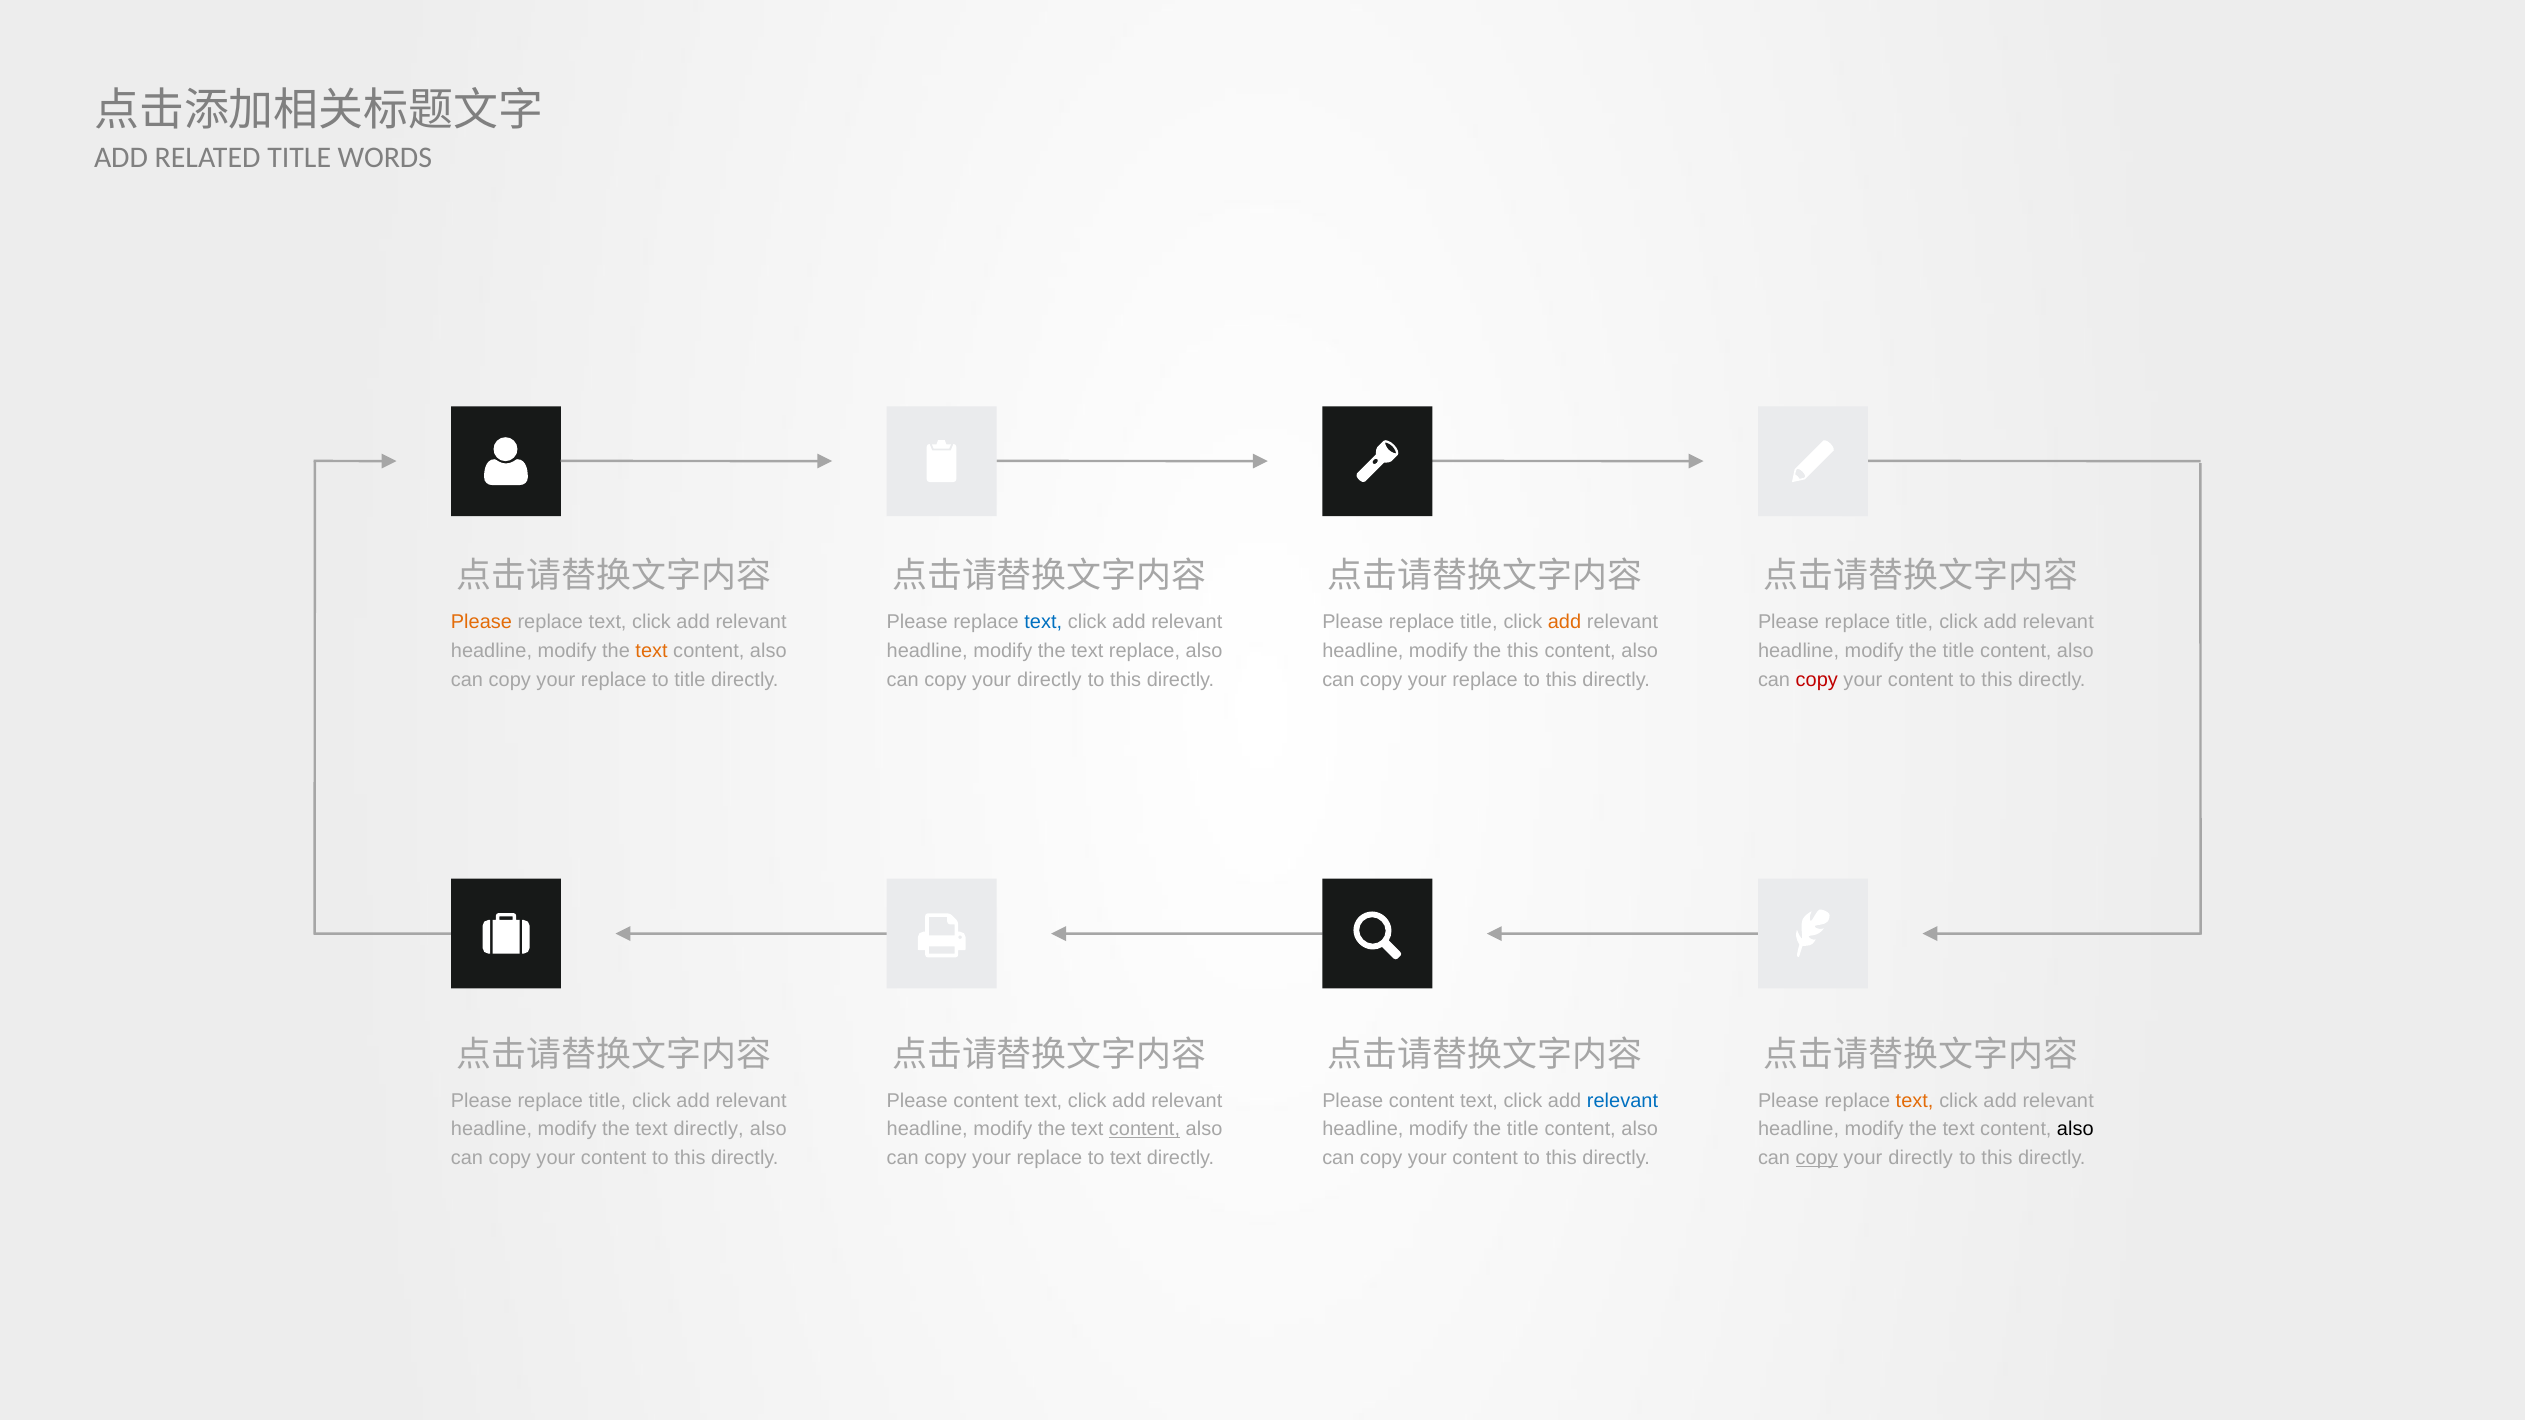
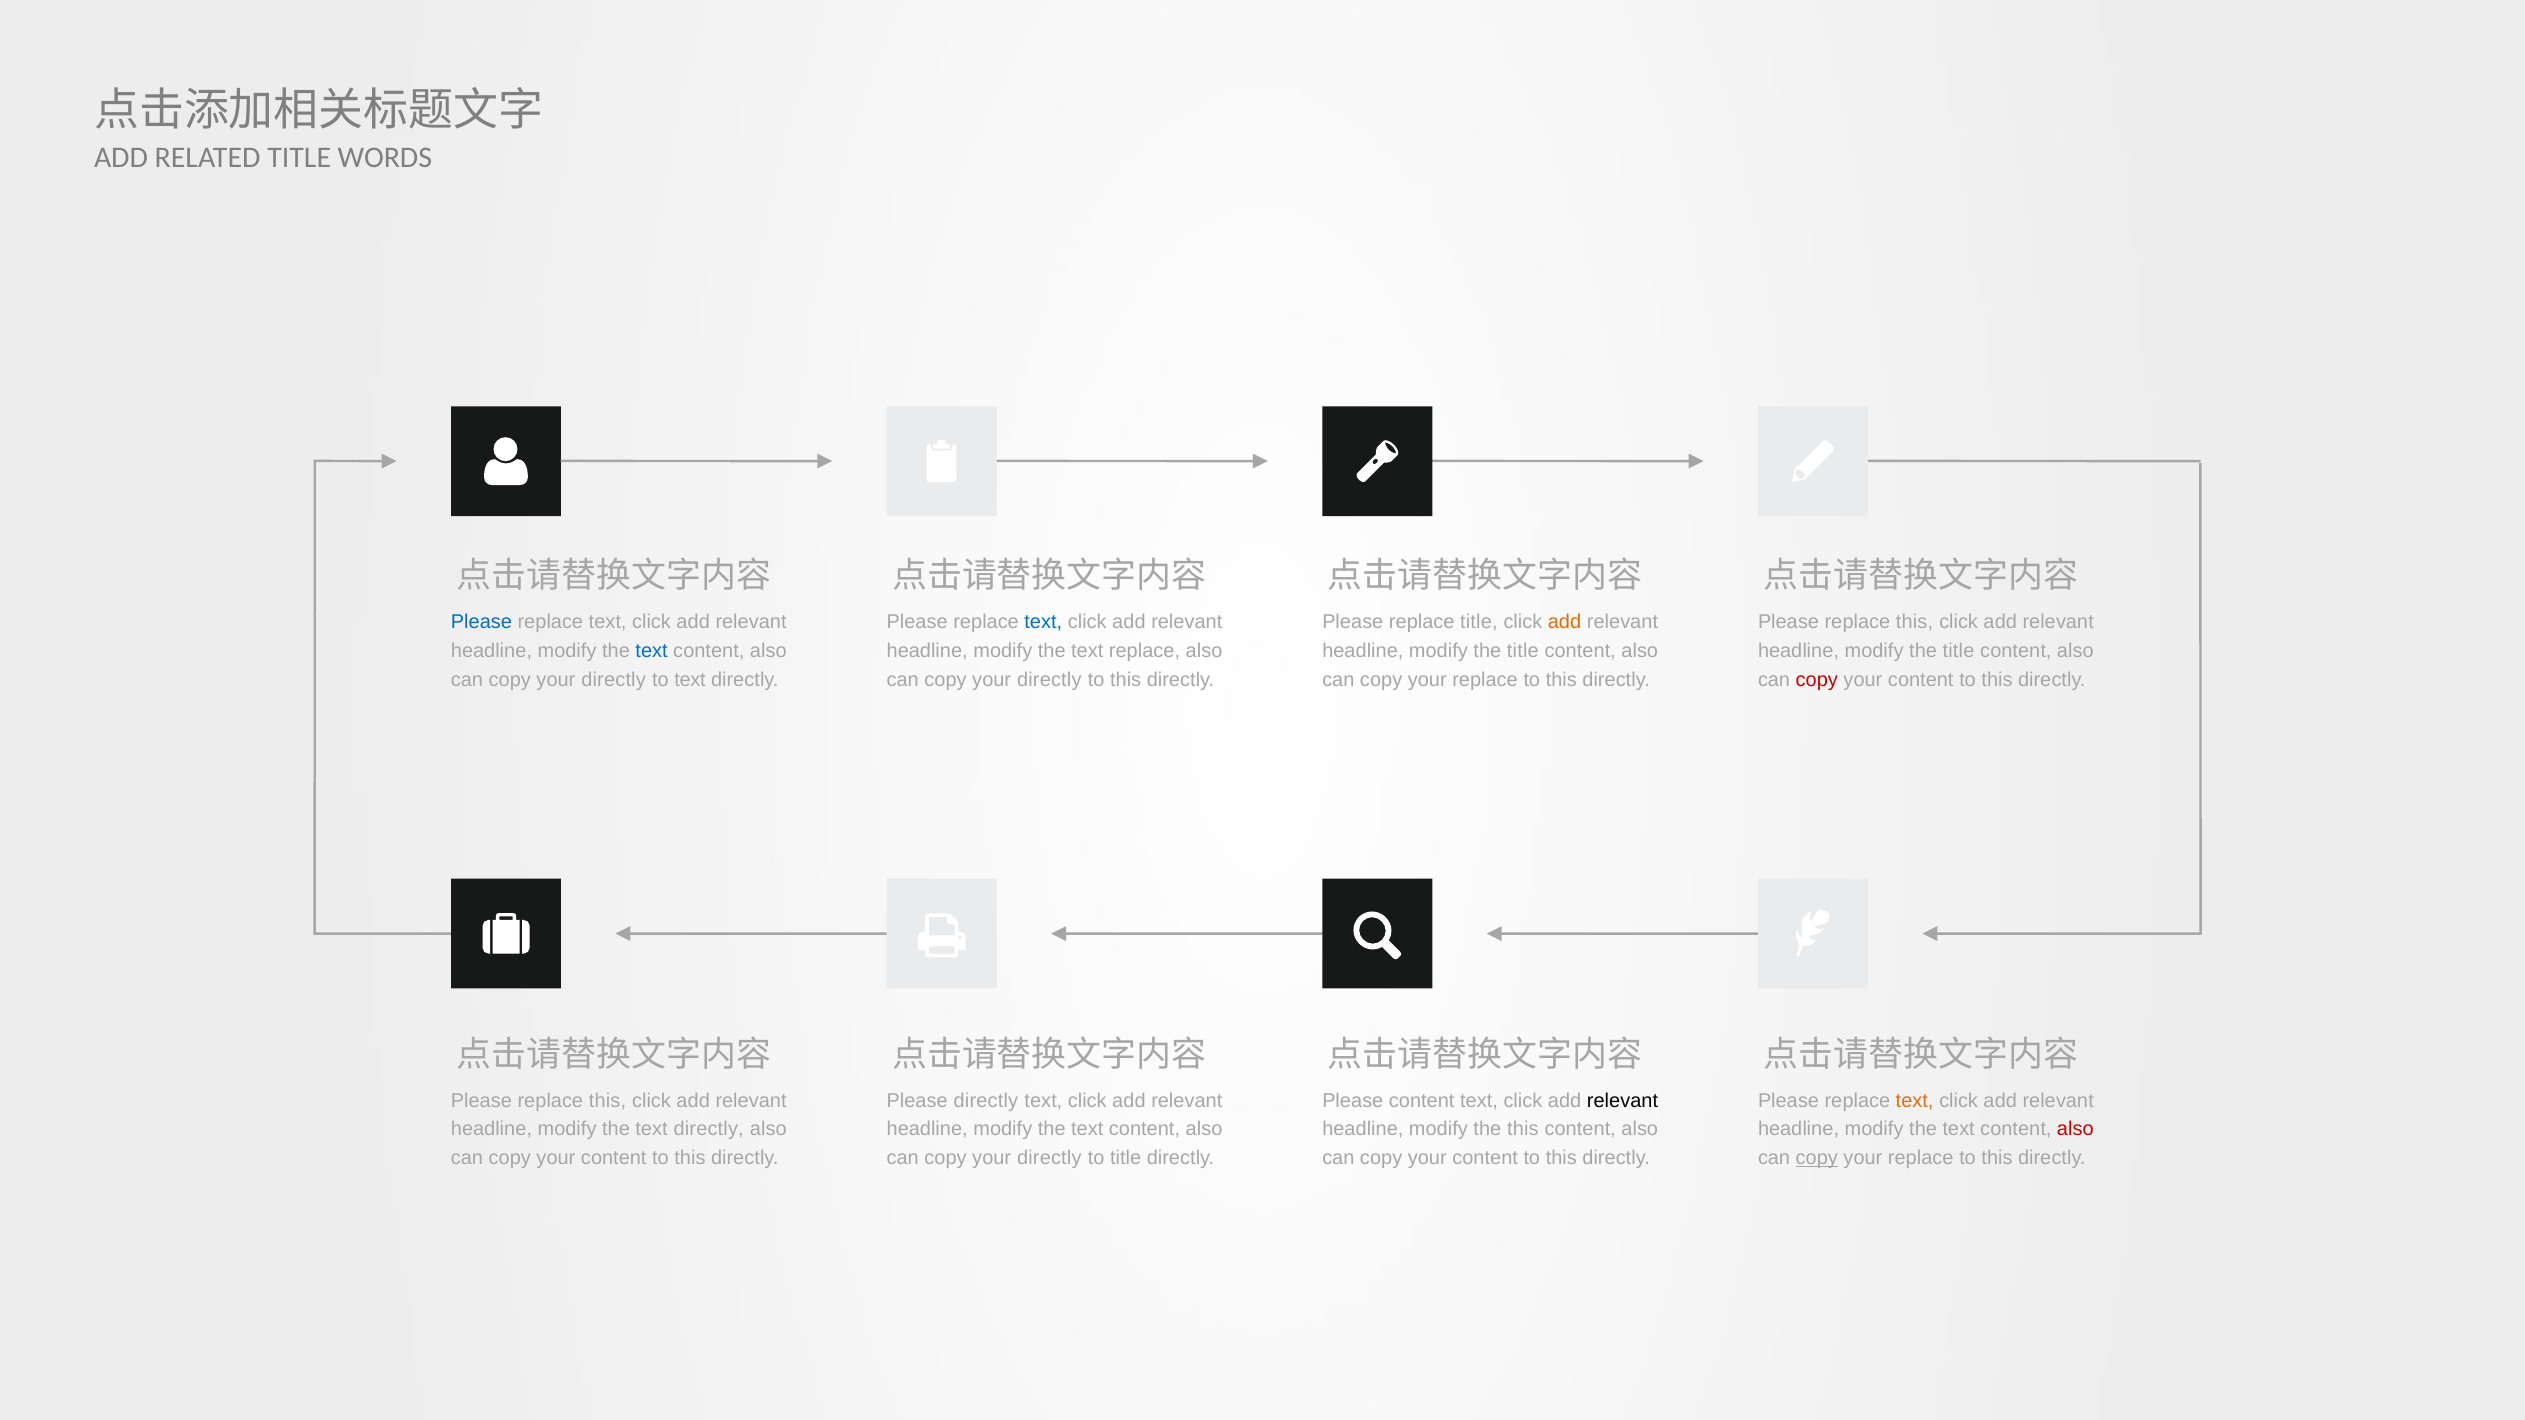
Please colour: orange -> blue (481, 622)
title: title -> this (1915, 622)
text colour: orange -> blue (652, 651)
this: this -> title (1523, 651)
replace: replace -> directly (614, 680)
to title: title -> text (690, 680)
title: title -> this (607, 1101)
content: content -> directly (986, 1101)
relevant colour: blue -> black (1623, 1101)
content underline: present -> none (1144, 1129)
title: title -> this (1523, 1129)
also colour: black -> red (2075, 1129)
replace: replace -> directly (1049, 1158)
to text: text -> title (1126, 1158)
directly: directly -> replace (1921, 1158)
